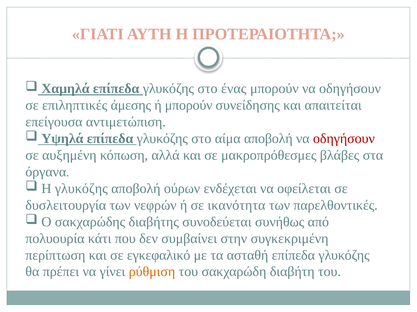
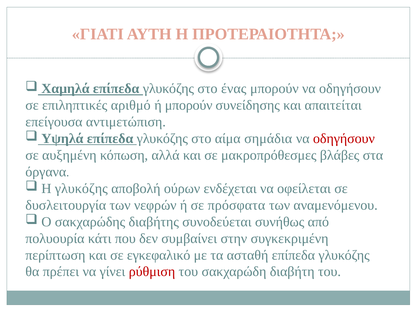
άμεσης: άμεσης -> αριθμό (131, 106)
αίμα αποβολή: αποβολή -> σημάδια (268, 139)
ικανότητα: ικανότητα -> πρόσφατα (236, 206)
παρελθοντικές: παρελθοντικές -> αναμενόμενου (336, 206)
ρύθμιση colour: orange -> red (152, 272)
